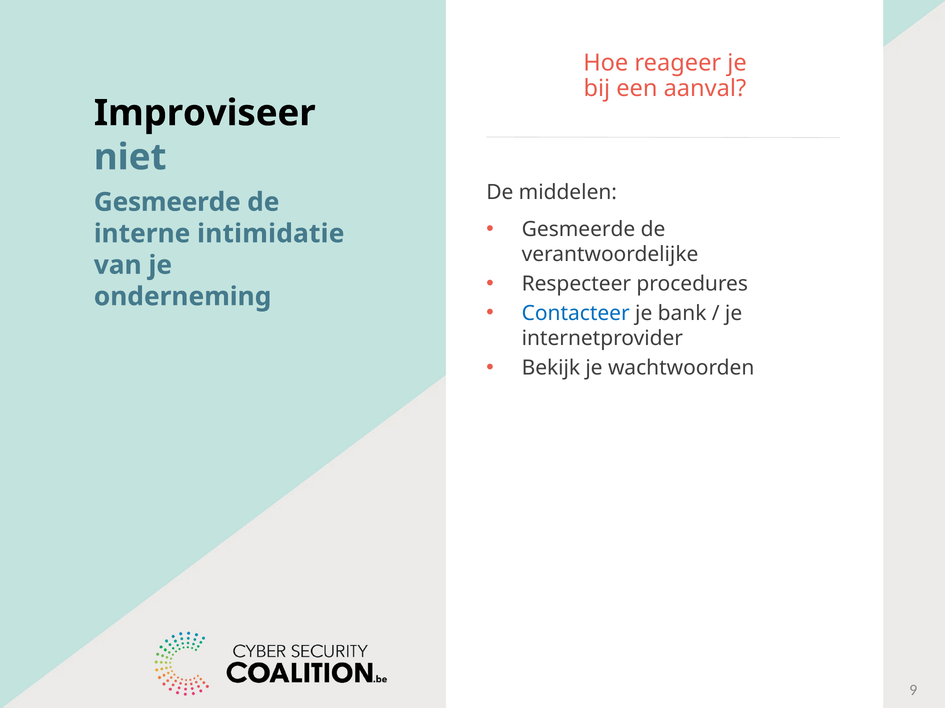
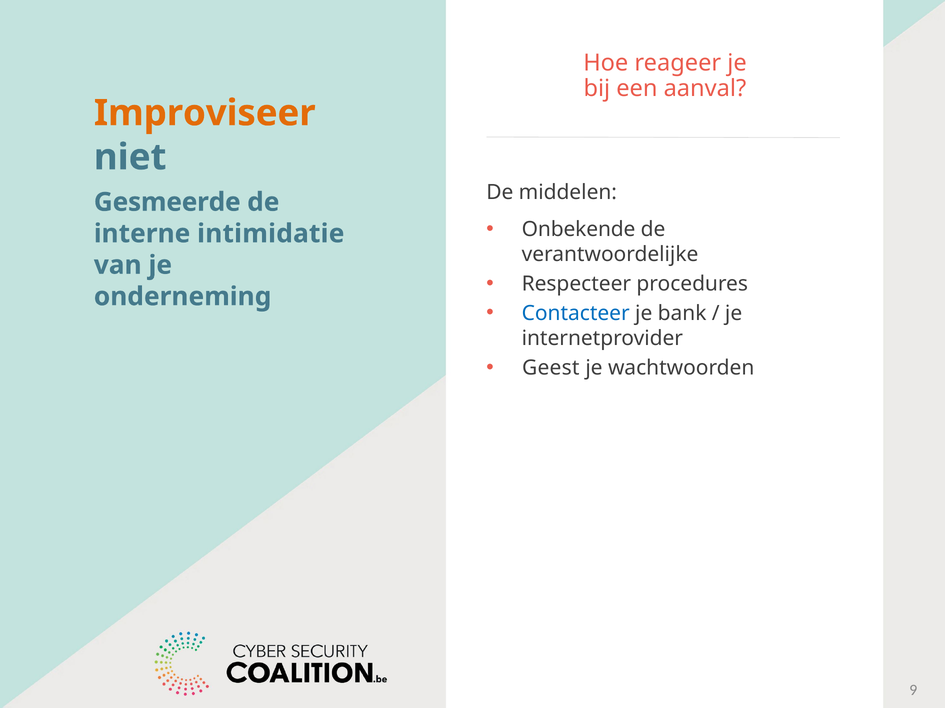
Improviseer colour: black -> orange (205, 113)
Gesmeerde: Gesmeerde -> Onbekende (579, 230)
Bekijk: Bekijk -> Geest (551, 368)
